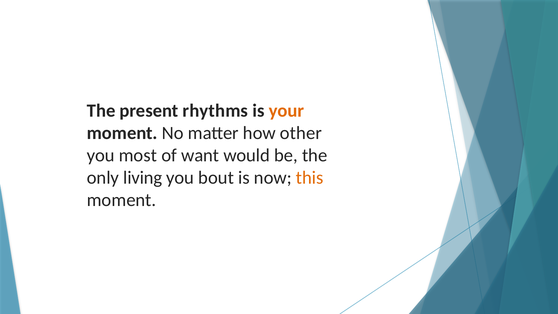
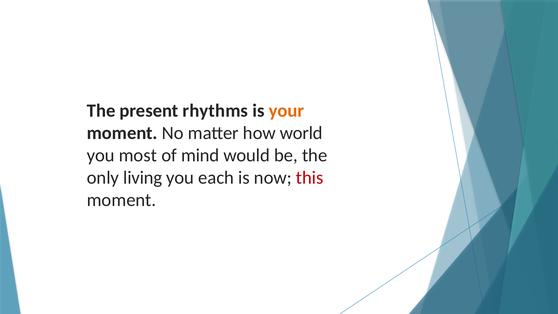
other: other -> world (301, 133)
want: want -> mind (200, 155)
bout: bout -> each (216, 178)
this colour: orange -> red (310, 178)
